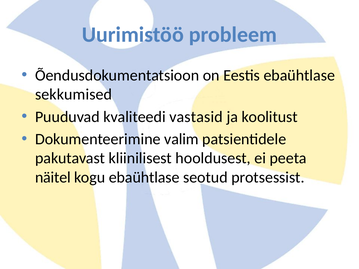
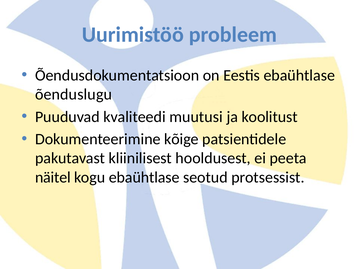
sekkumised: sekkumised -> õenduslugu (74, 94)
vastasid: vastasid -> muutusi (196, 117)
valim: valim -> kõige (181, 139)
